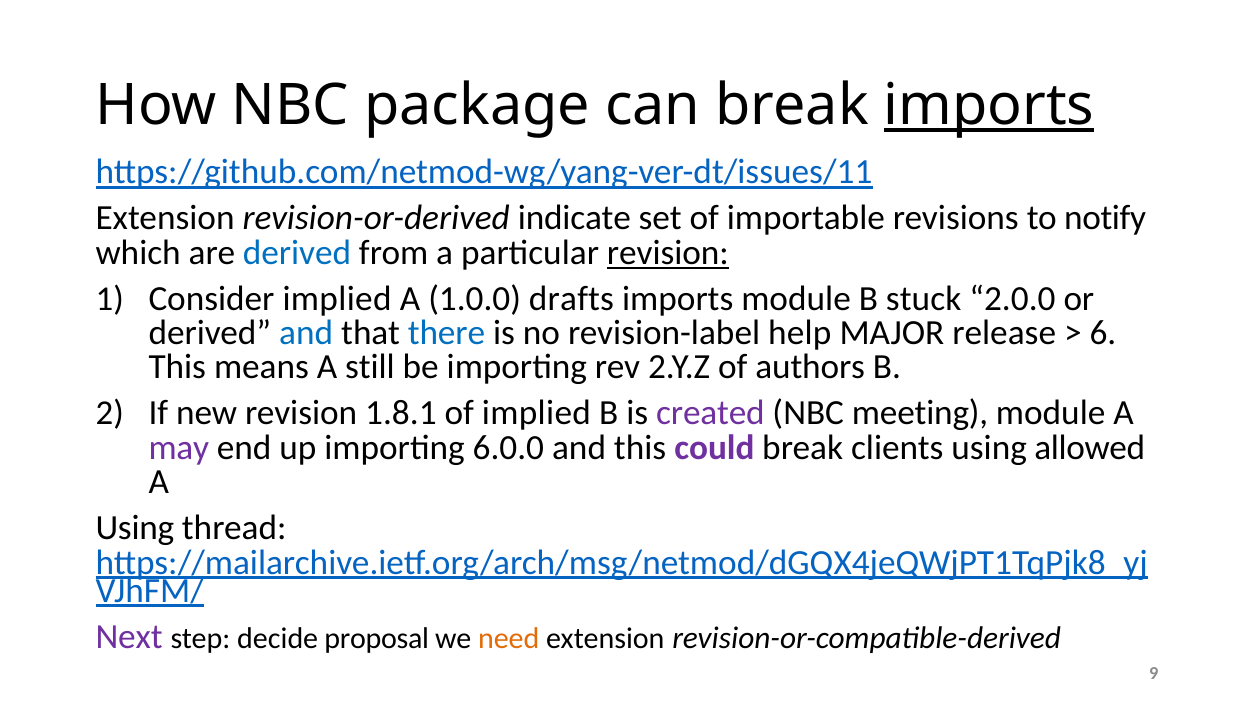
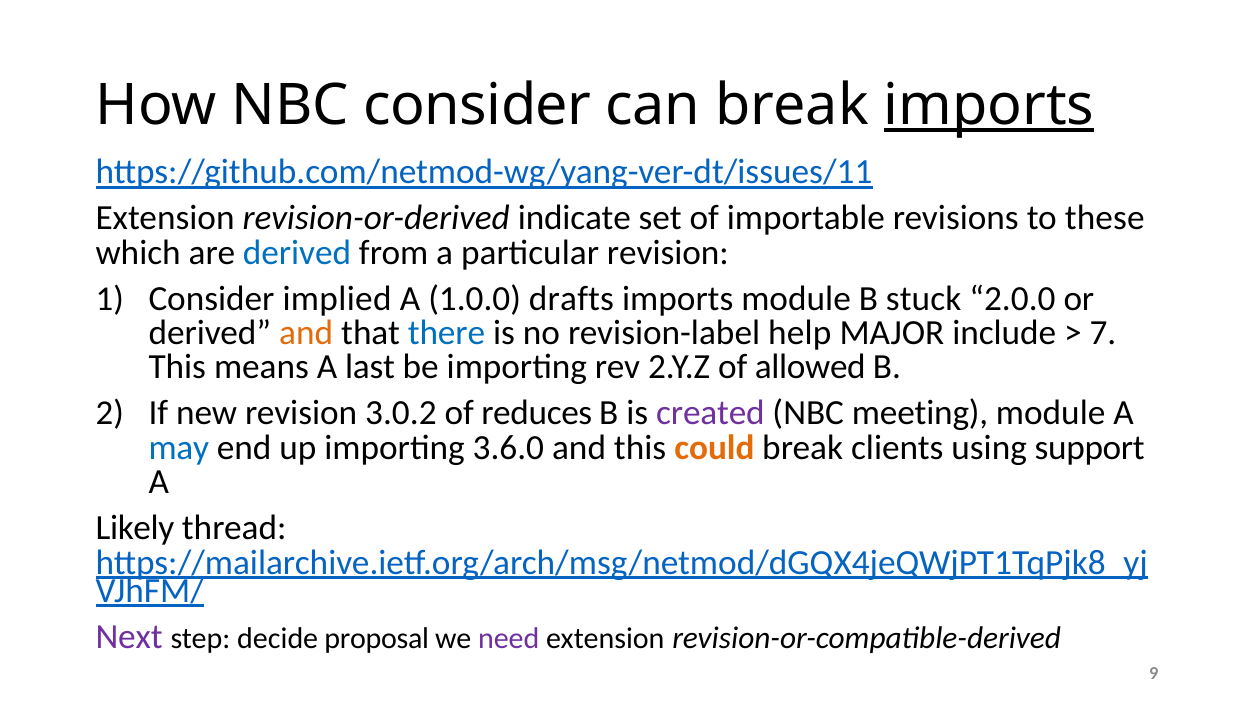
NBC package: package -> consider (478, 105)
notify: notify -> these (1105, 218)
revision underline: present -> none (668, 253)
and colour: blue -> orange (306, 333)
release: release -> include (1004, 333)
6: 6 -> 7 (1103, 333)
still: still -> last (370, 367)
authors: authors -> allowed (810, 367)
1.8.1: 1.8.1 -> 3.0.2 (401, 413)
of implied: implied -> reduces (537, 413)
may colour: purple -> blue (179, 448)
6.0.0: 6.0.0 -> 3.6.0 (508, 448)
could colour: purple -> orange (714, 448)
allowed: allowed -> support (1090, 448)
Using: Using -> Likely (135, 528)
need colour: orange -> purple (509, 639)
